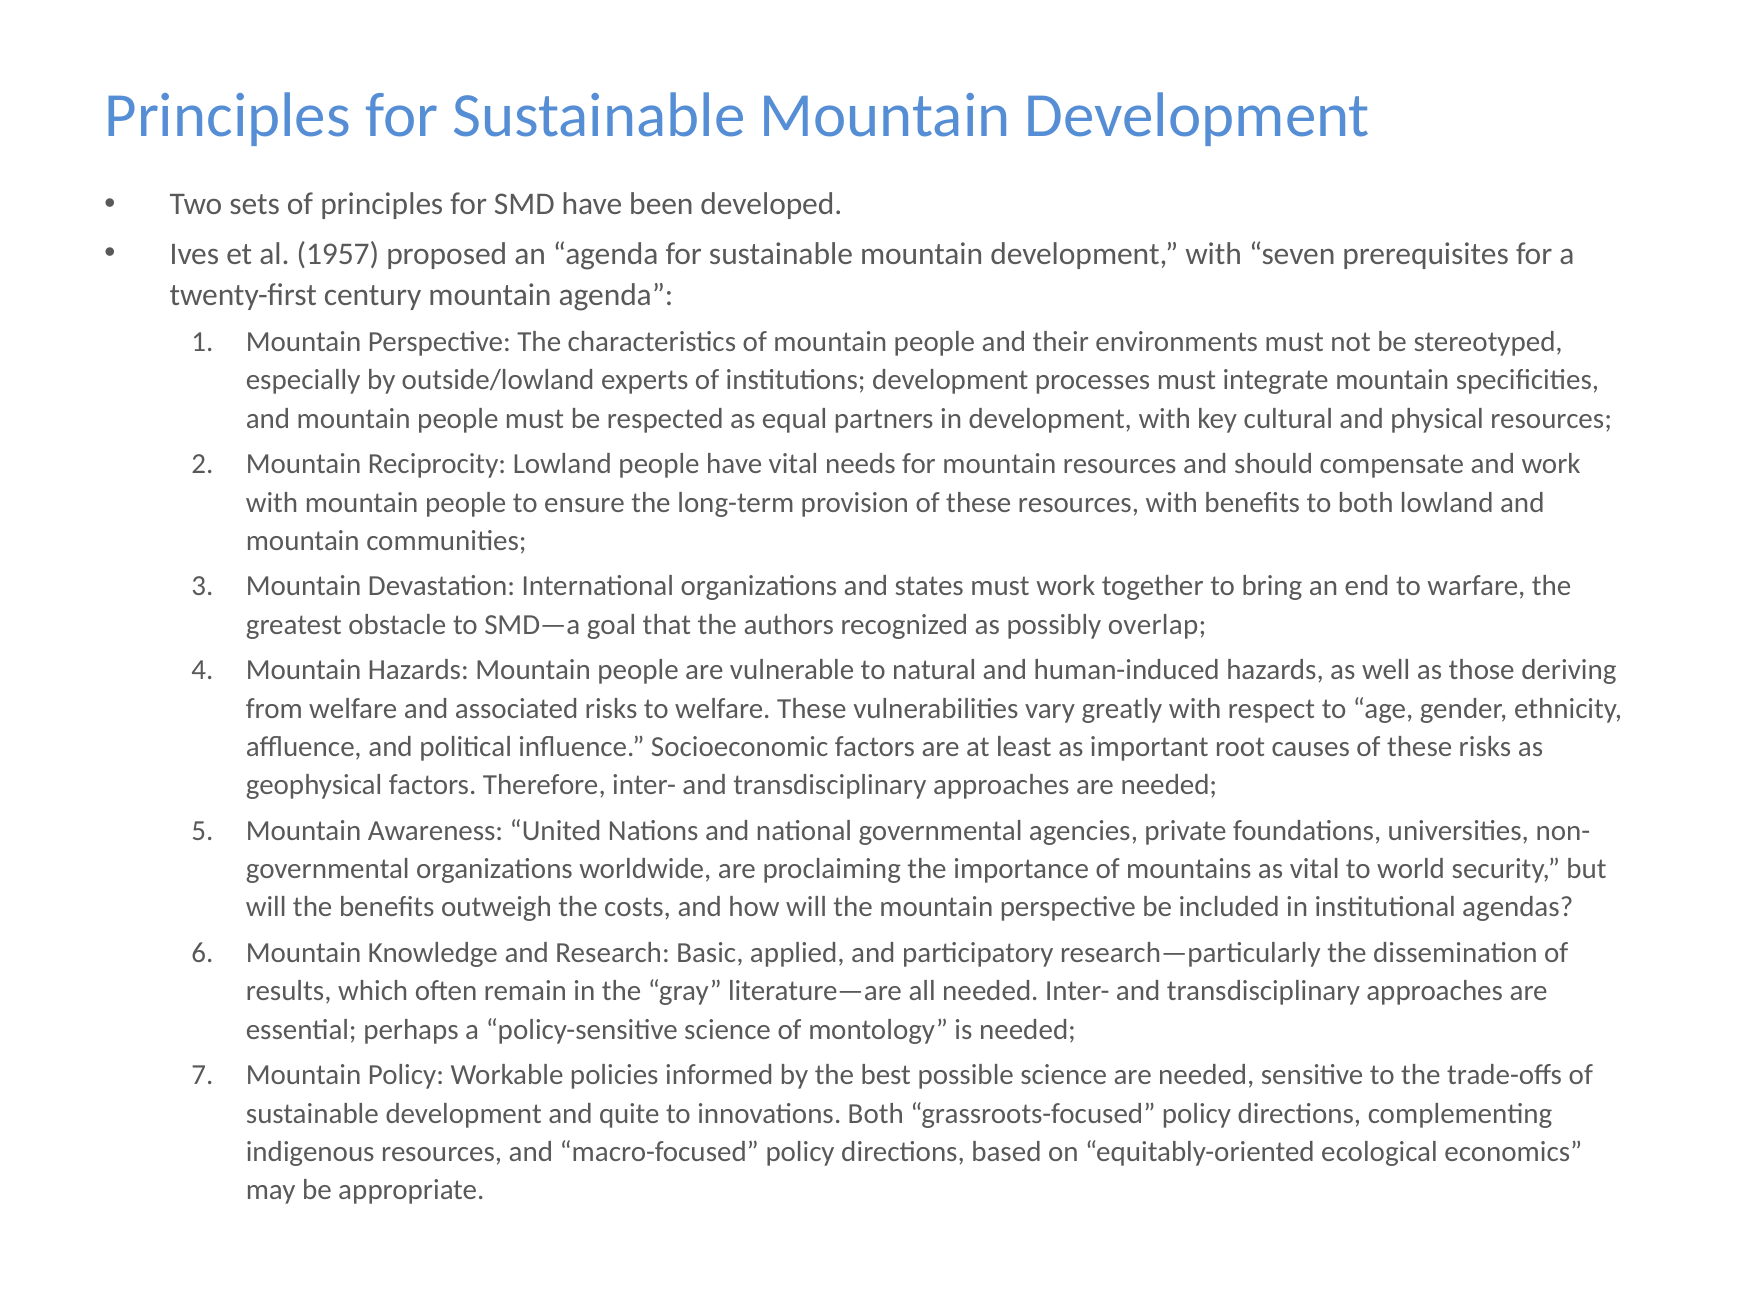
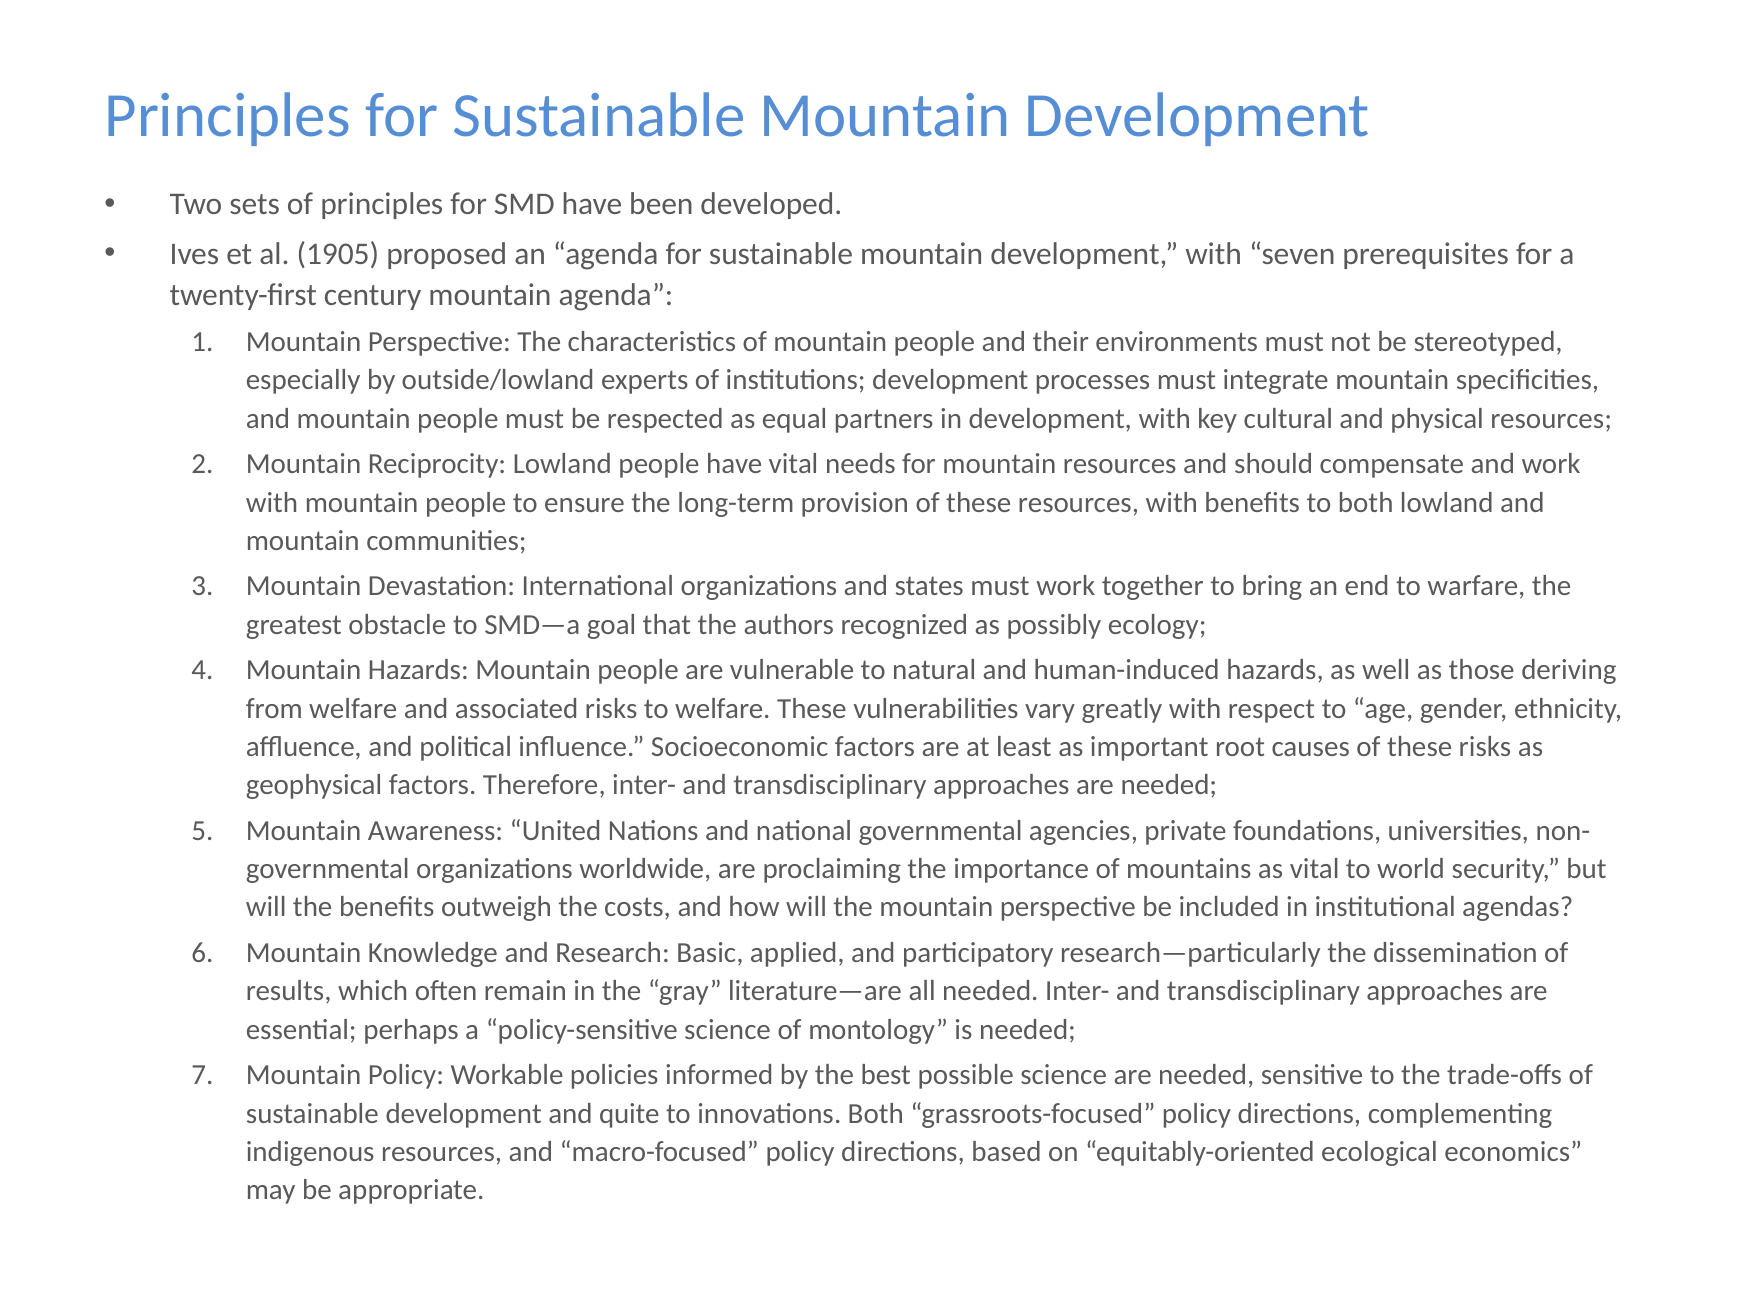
1957: 1957 -> 1905 (338, 254)
overlap: overlap -> ecology (1157, 625)
